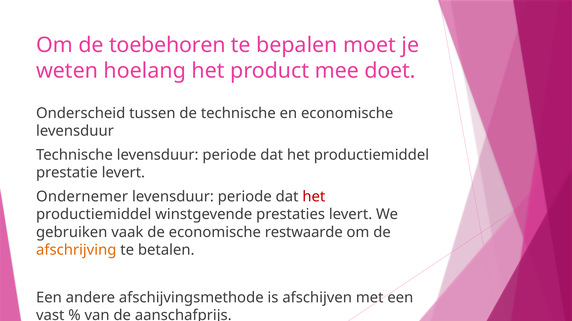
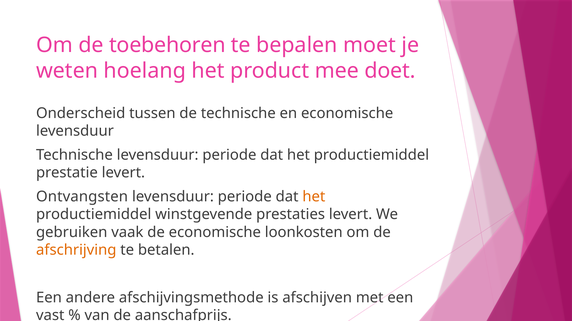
Ondernemer: Ondernemer -> Ontvangsten (82, 197)
het colour: red -> orange (314, 197)
restwaarde: restwaarde -> loonkosten (304, 233)
